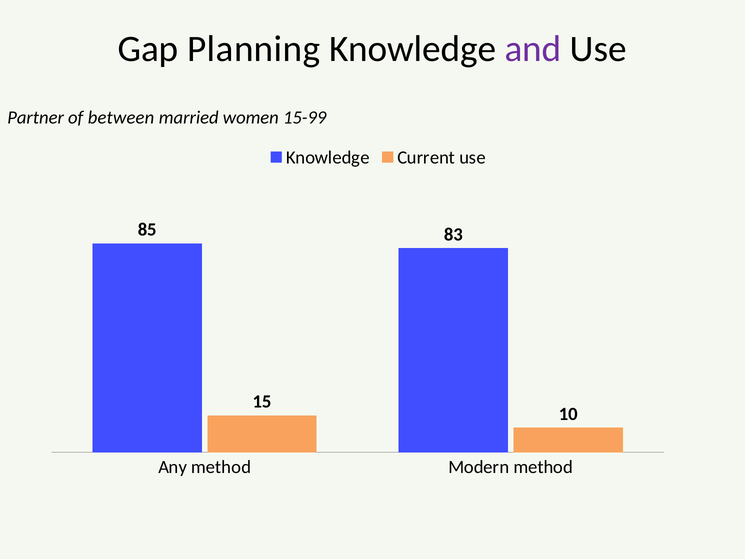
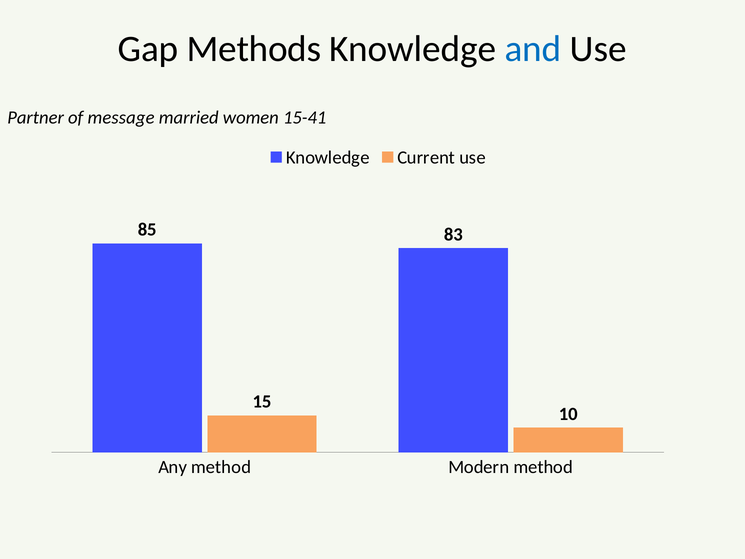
Planning: Planning -> Methods (254, 49)
and colour: purple -> blue (533, 49)
between: between -> message (121, 117)
15-99: 15-99 -> 15-41 (305, 117)
